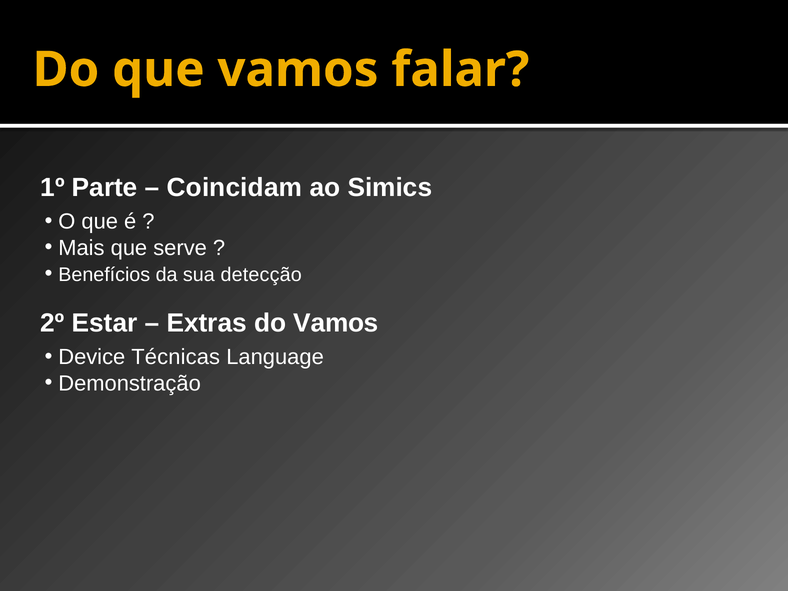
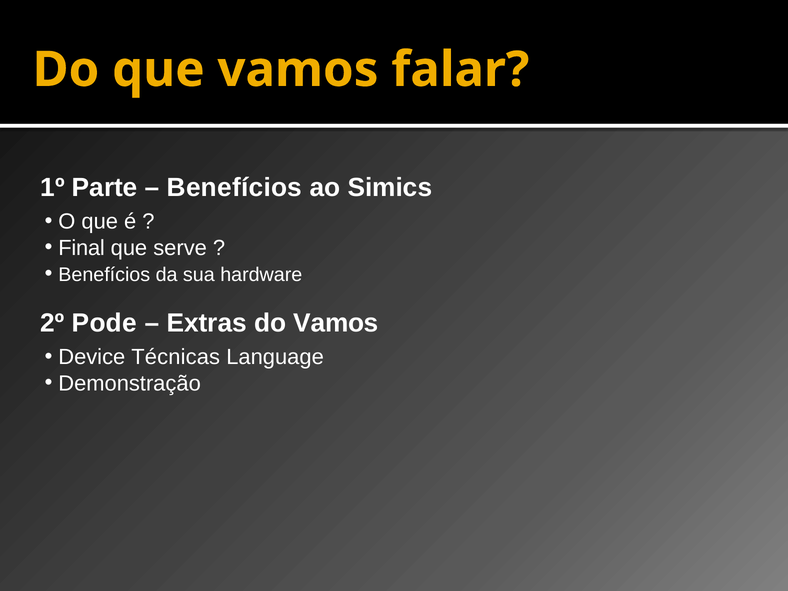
Coincidam: Coincidam -> Benefícios (234, 188)
Mais: Mais -> Final (82, 248)
detecção: detecção -> hardware (261, 275)
Estar: Estar -> Pode (104, 323)
